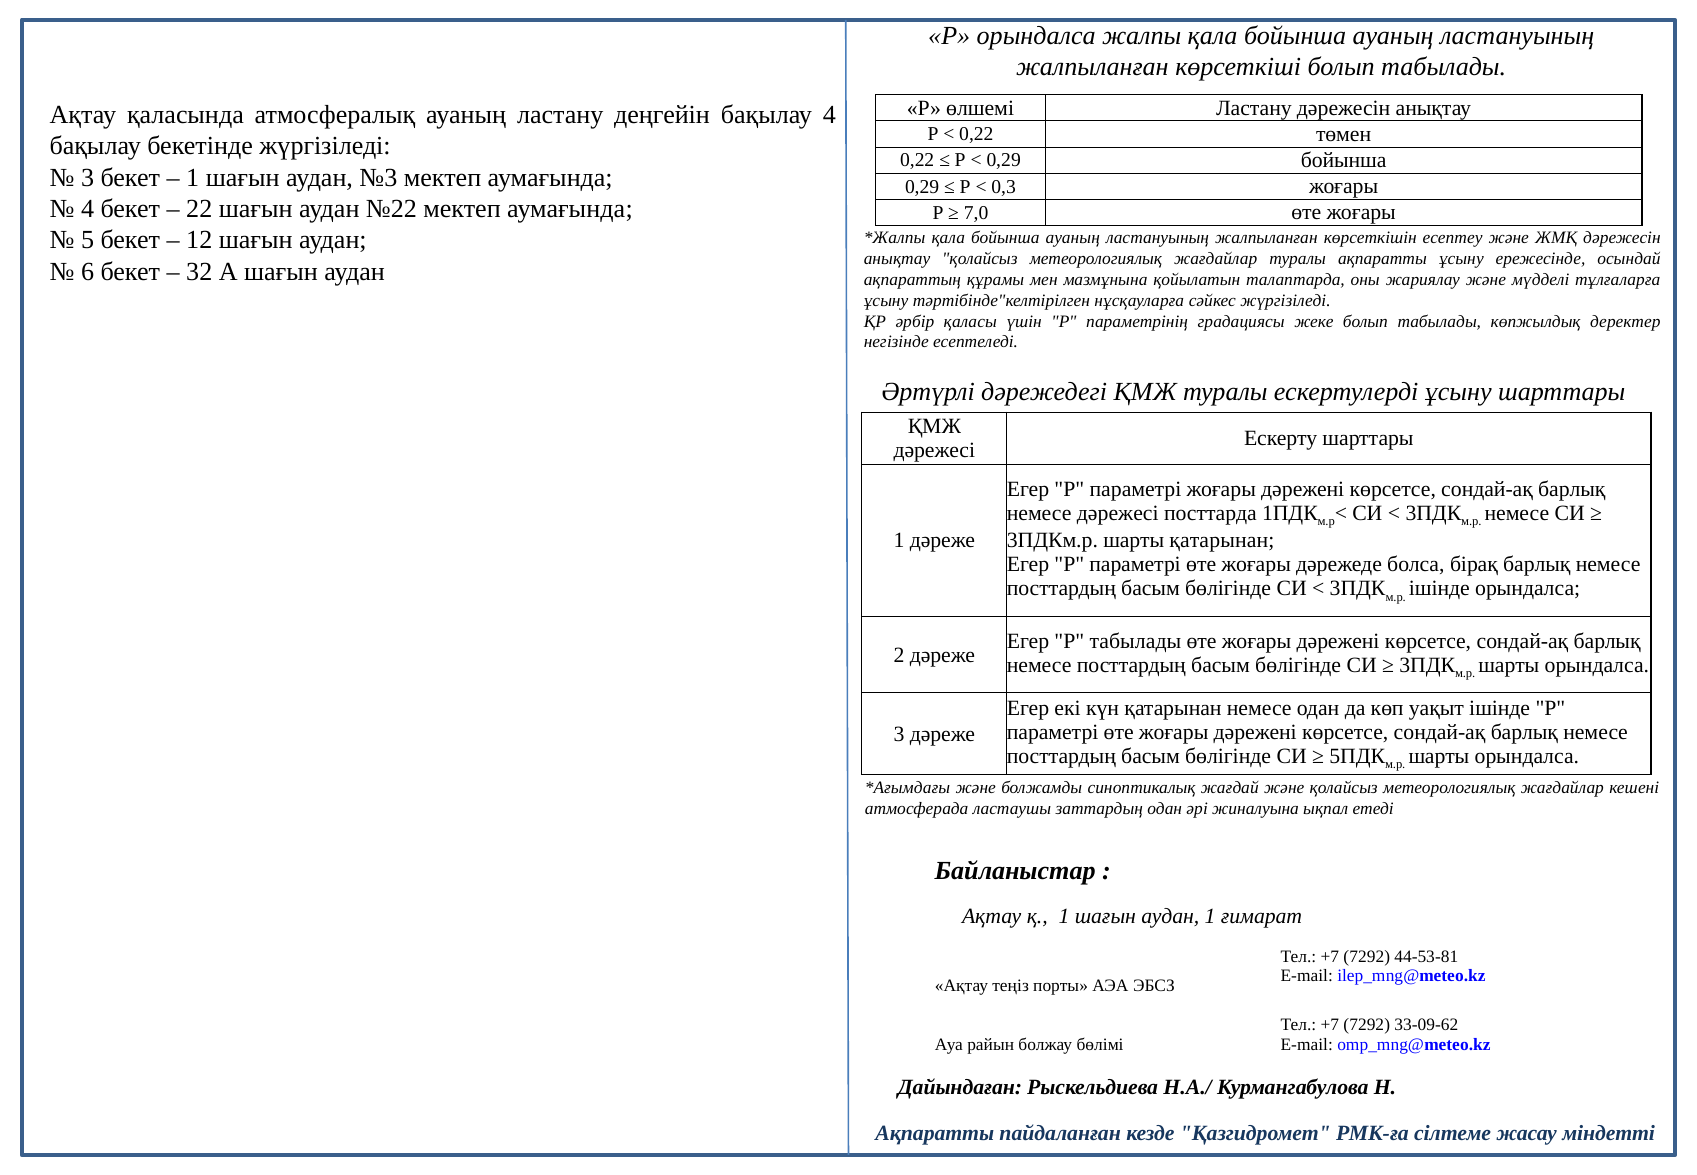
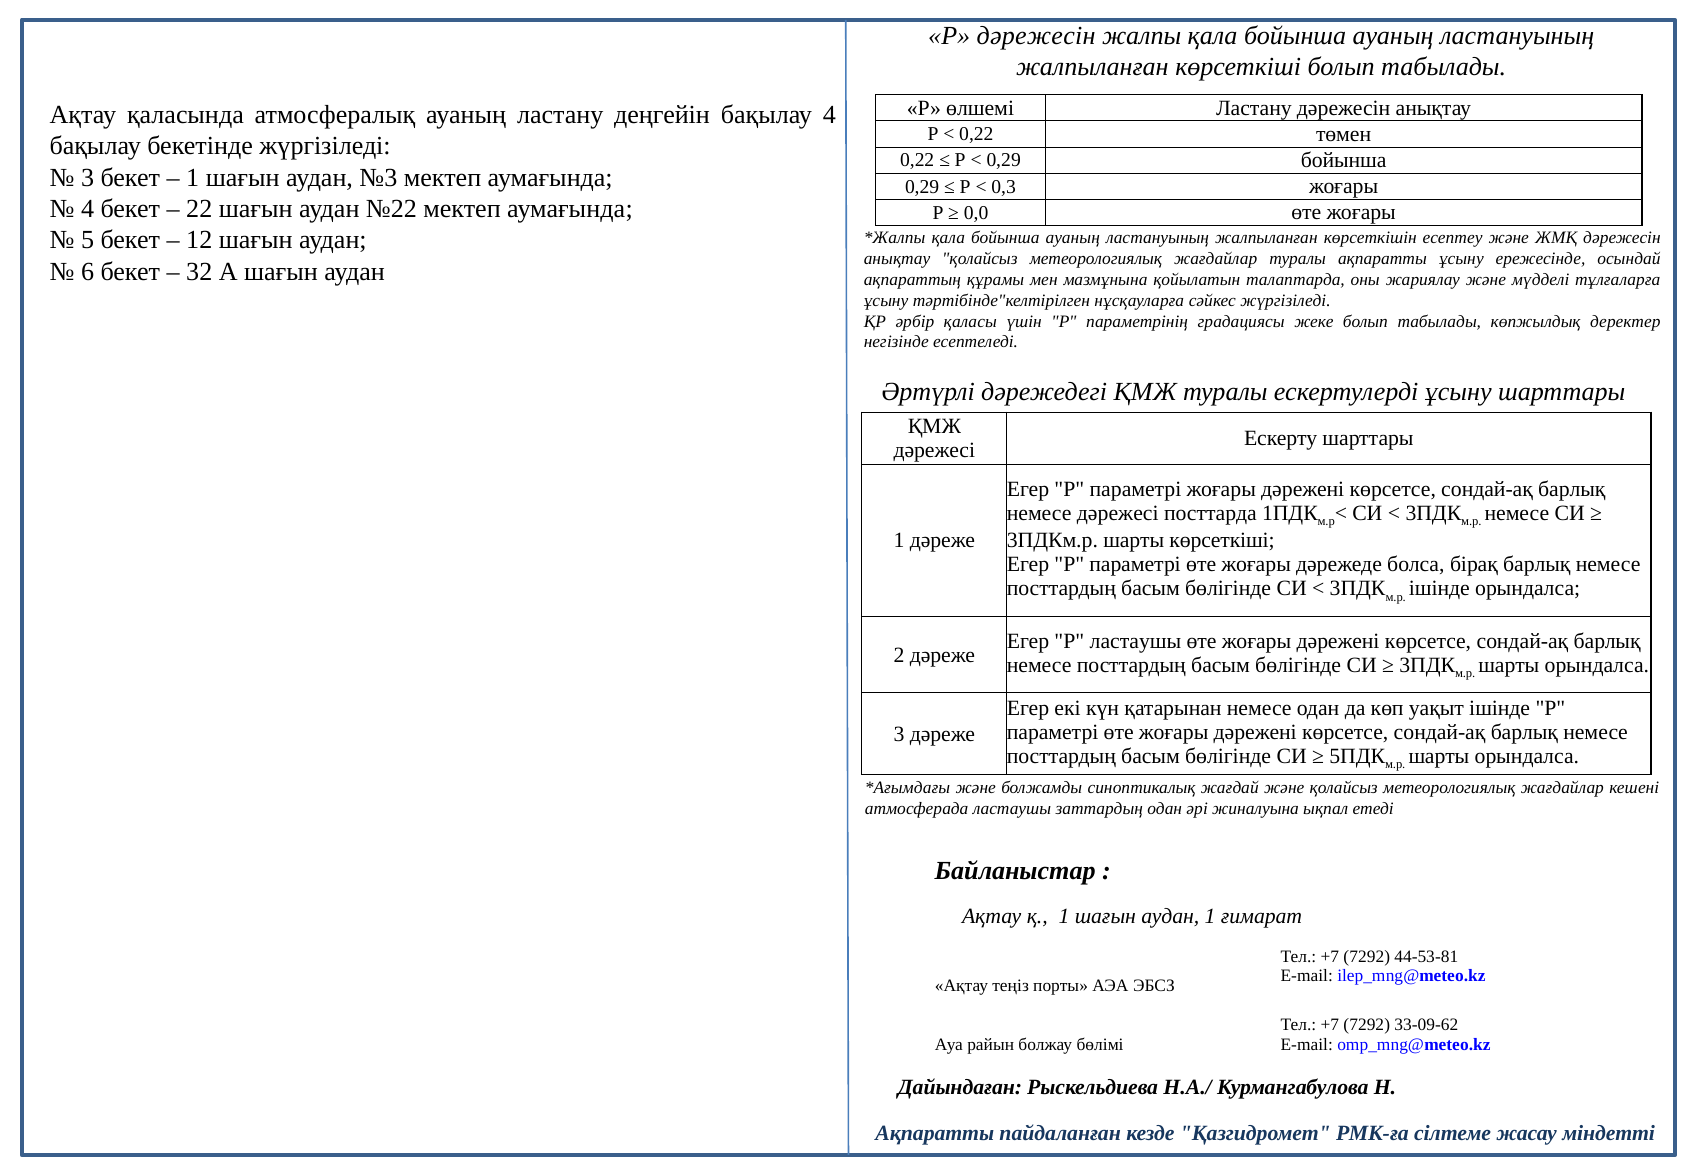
Р орындалса: орындалса -> дәрежесін (1036, 36)
7,0: 7,0 -> 0,0 (976, 213)
шарты қатарынан: қатарынан -> көрсеткіші (1222, 541)
Р табылады: табылады -> ластаушы (1136, 641)
